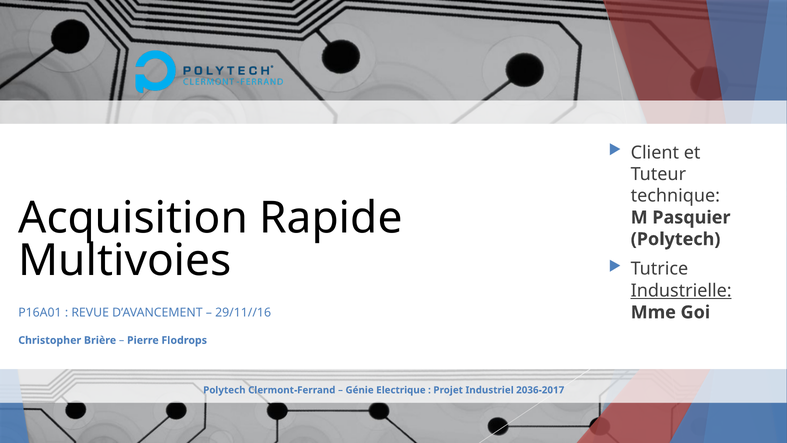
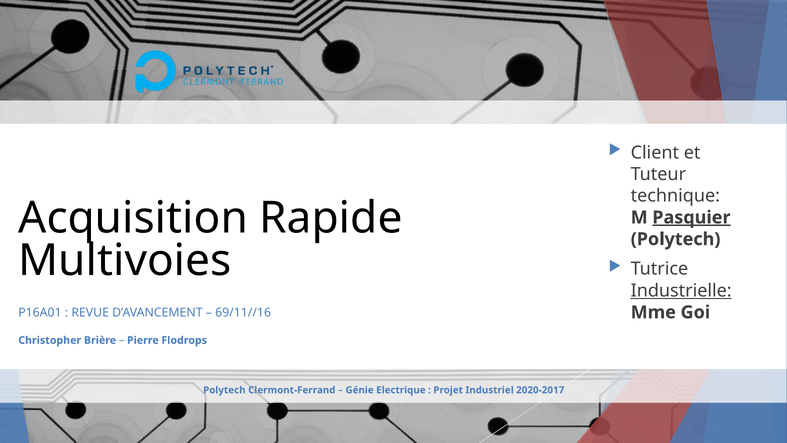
Pasquier underline: none -> present (691, 217)
29/11//16: 29/11//16 -> 69/11//16 (243, 313)
2036-2017: 2036-2017 -> 2020-2017 (540, 390)
